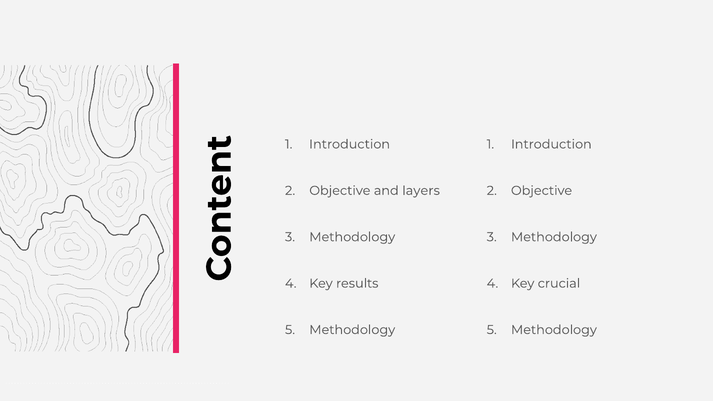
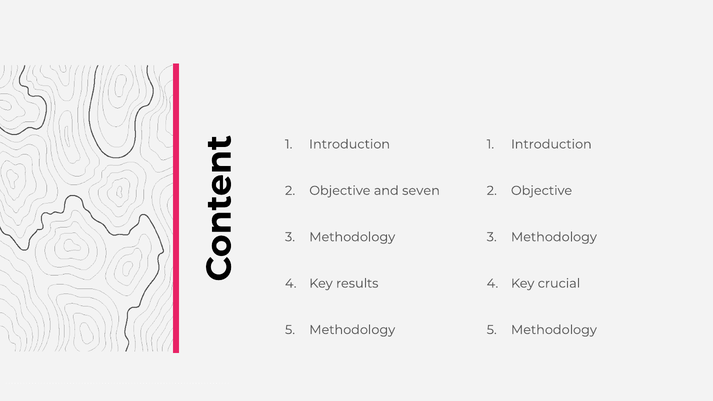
layers: layers -> seven (421, 191)
